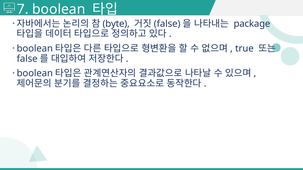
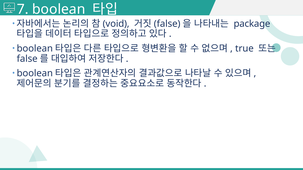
byte: byte -> void (116, 24)
